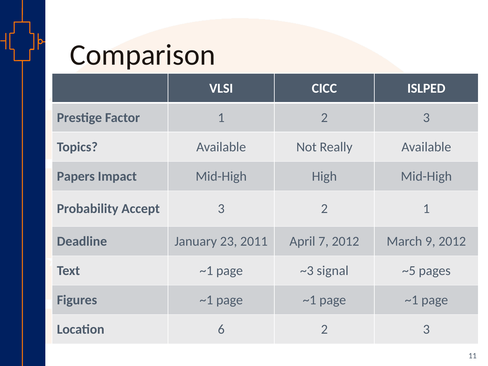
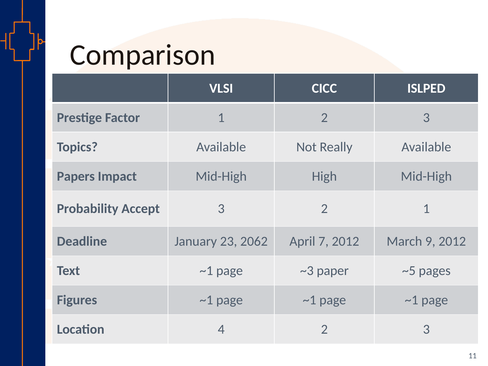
2011: 2011 -> 2062 (254, 241)
signal: signal -> paper (333, 271)
6: 6 -> 4 (221, 329)
